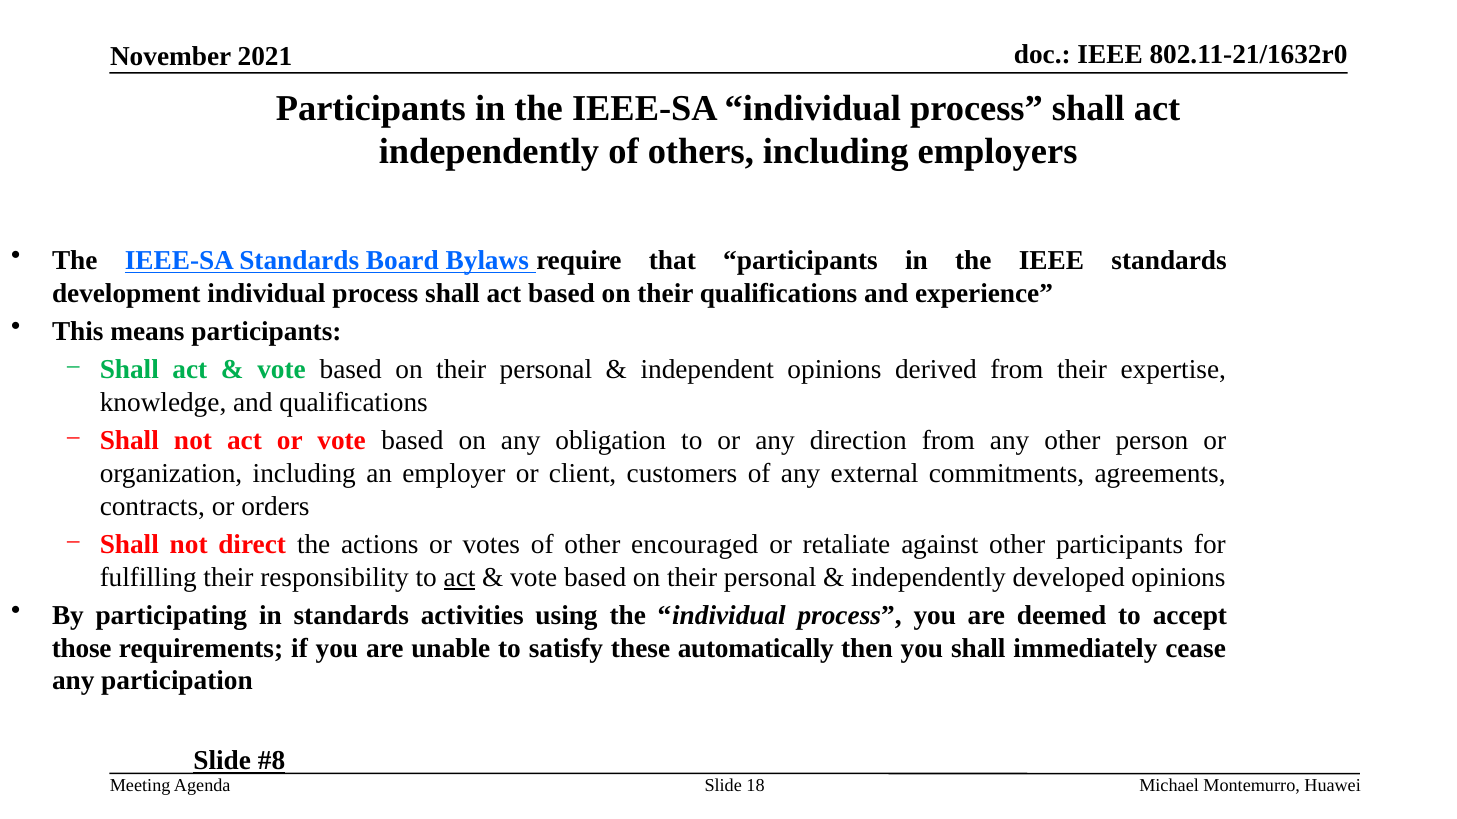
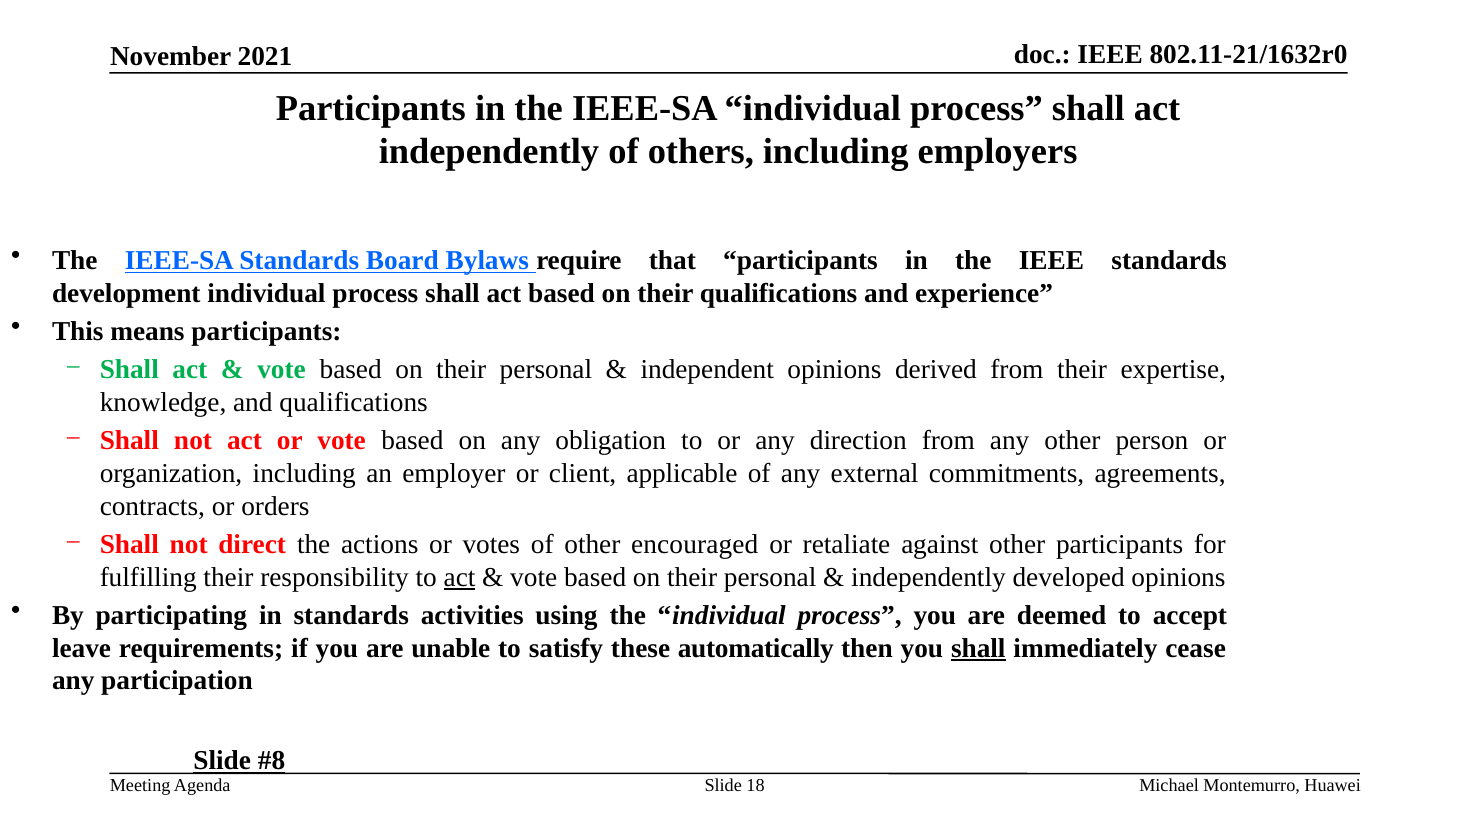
customers: customers -> applicable (682, 474)
those: those -> leave (82, 648)
shall underline: none -> present (978, 648)
